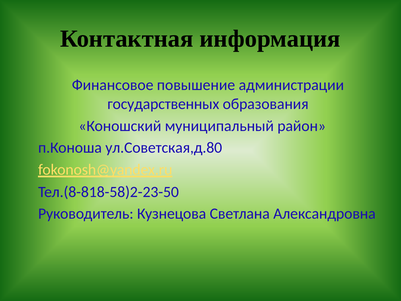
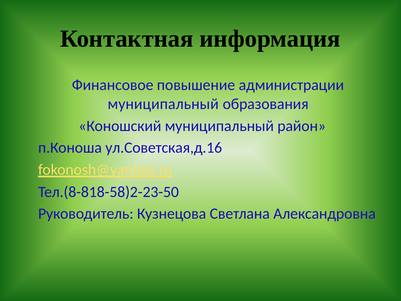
государственных: государственных -> муниципальный (163, 104)
ул.Советская,д.80: ул.Советская,д.80 -> ул.Советская,д.16 (164, 148)
